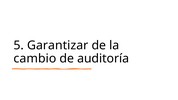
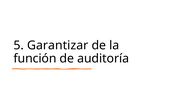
cambio: cambio -> función (35, 59)
